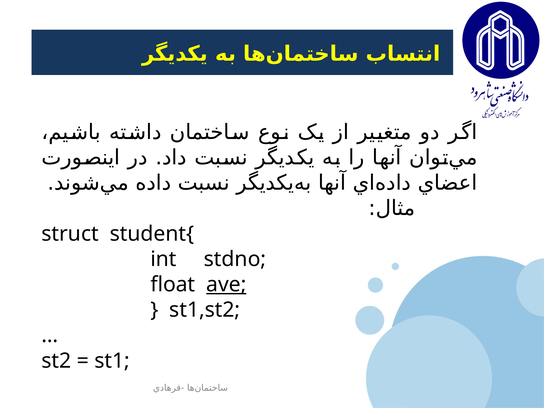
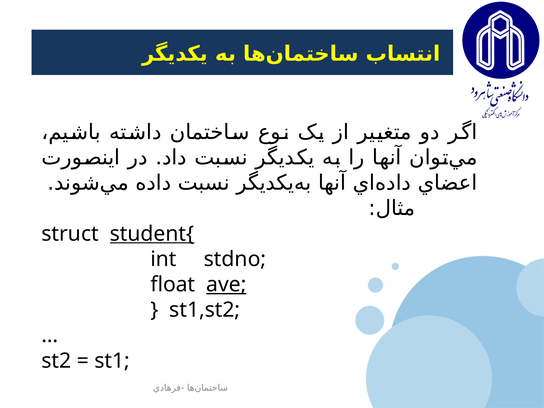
student{ underline: none -> present (152, 234)
